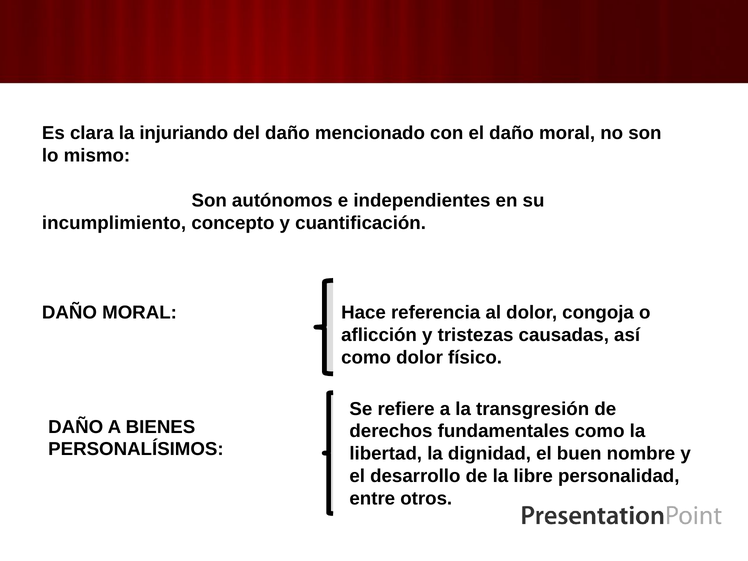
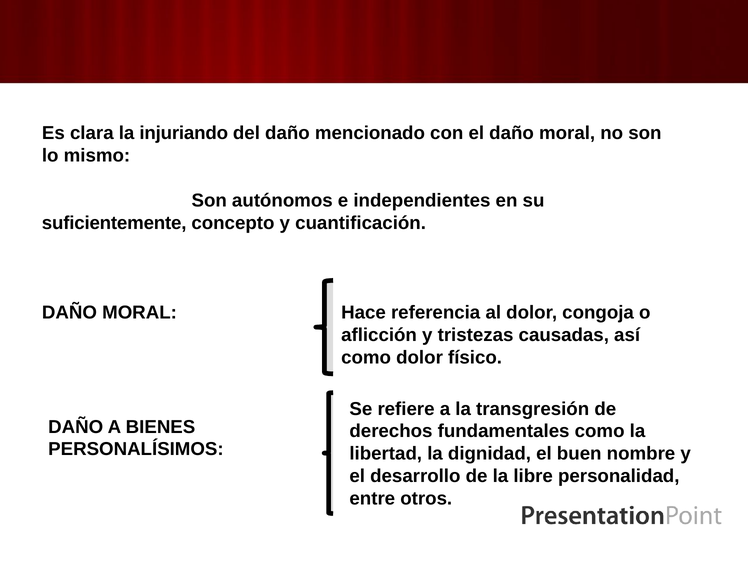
incumplimiento: incumplimiento -> suficientemente (114, 223)
